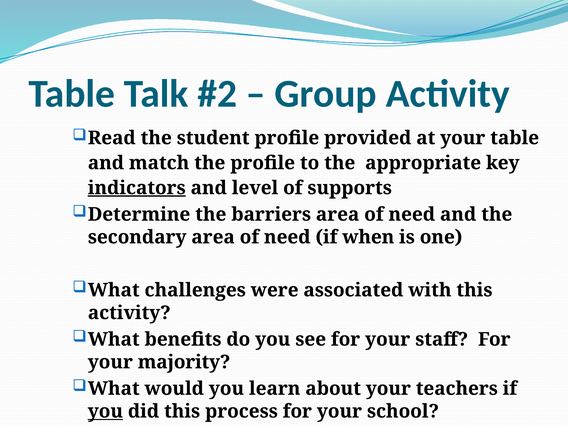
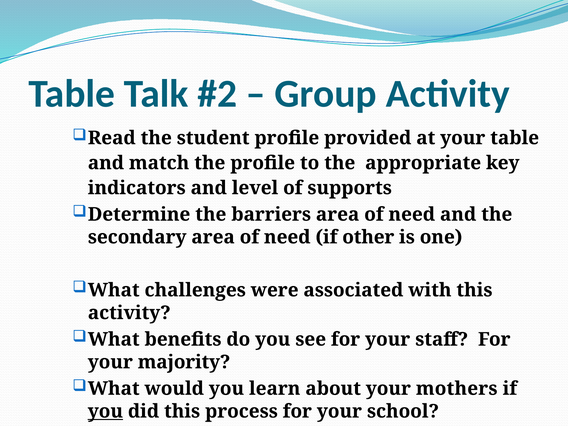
indicators underline: present -> none (137, 188)
when: when -> other (368, 237)
teachers: teachers -> mothers (457, 389)
